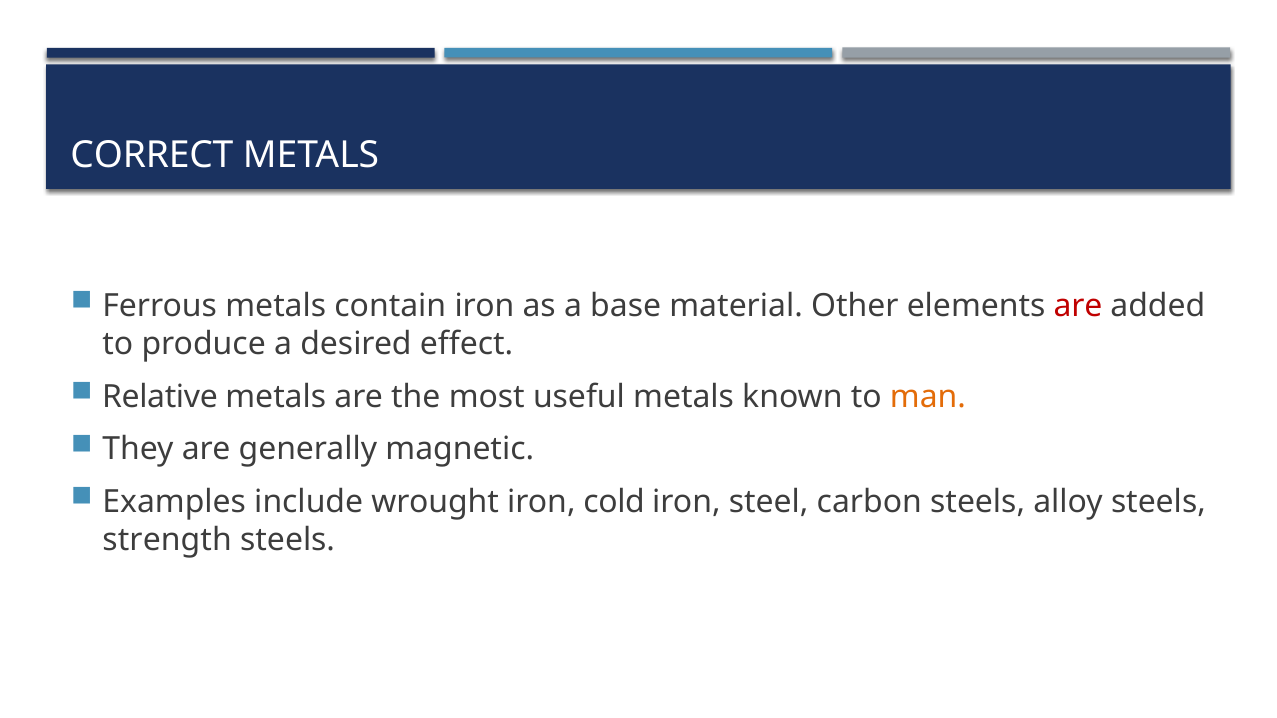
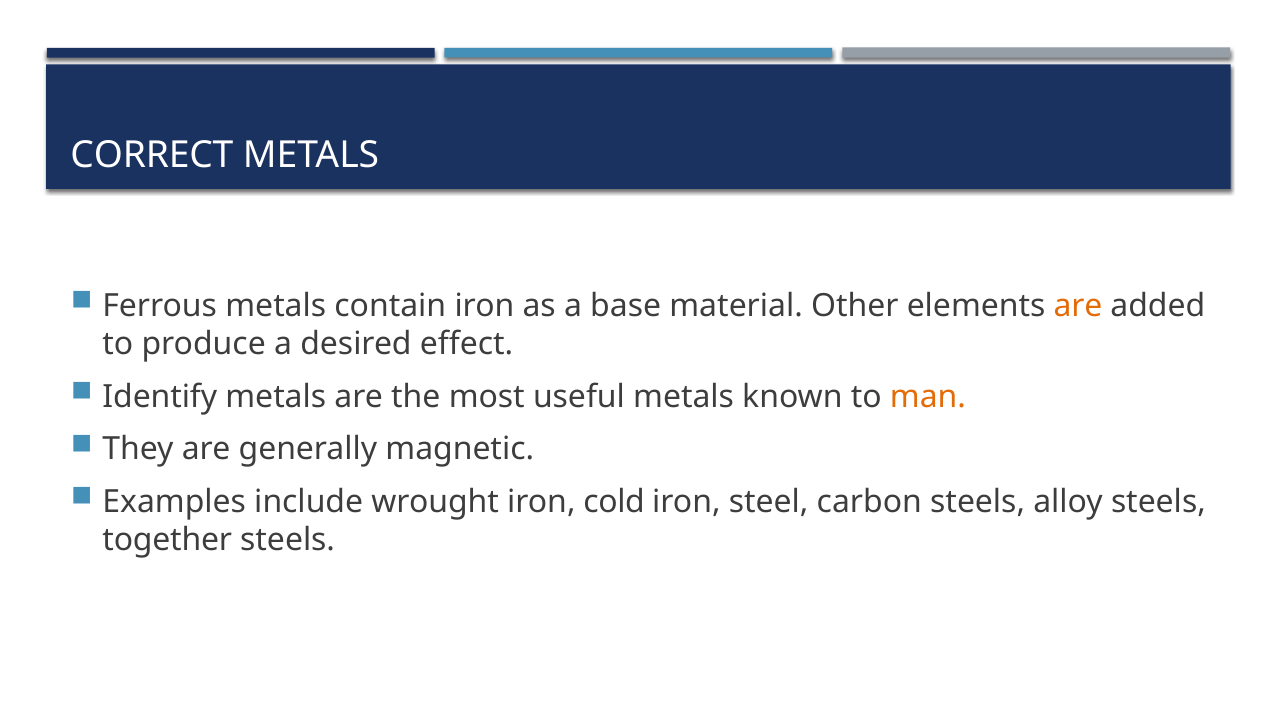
are colour: red -> orange (1078, 306)
Relative: Relative -> Identify (160, 397)
strength: strength -> together (167, 541)
